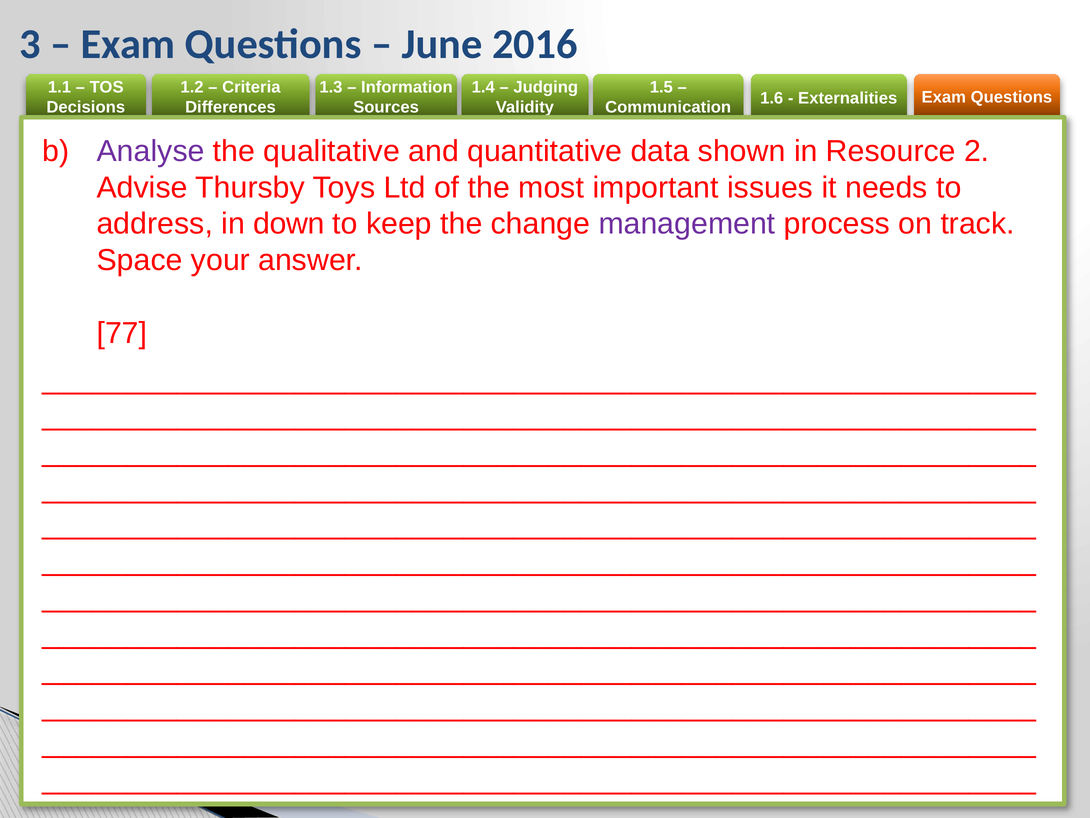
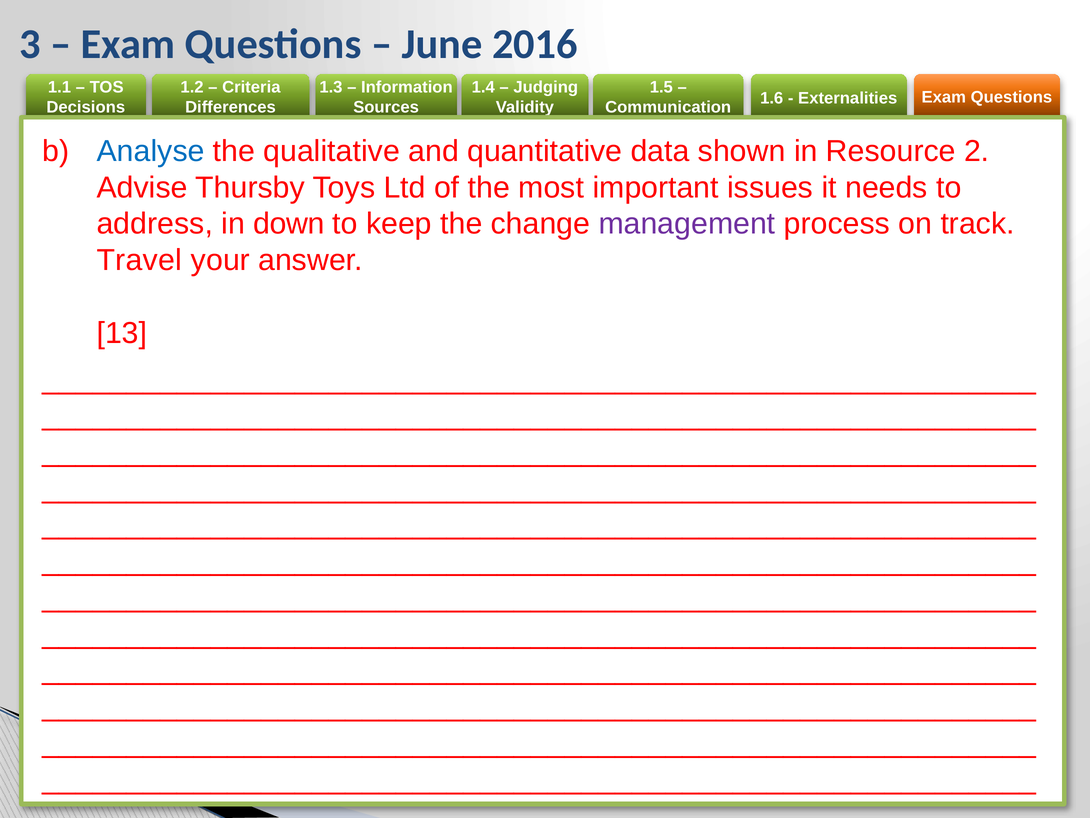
Analyse colour: purple -> blue (151, 151)
Space: Space -> Travel (139, 260)
77: 77 -> 13 (122, 333)
